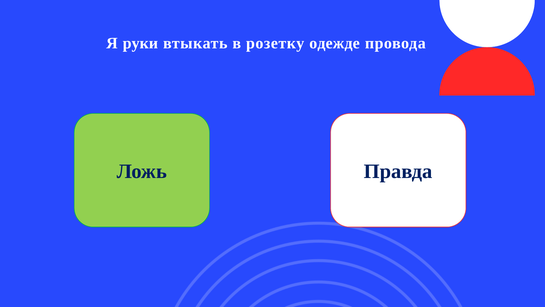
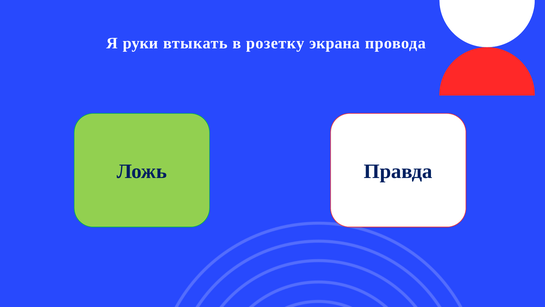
одежде: одежде -> экрана (335, 43)
